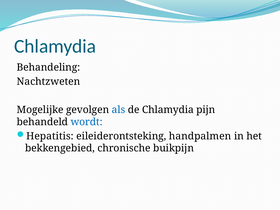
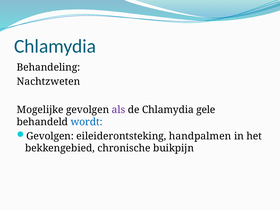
als colour: blue -> purple (118, 110)
pijn: pijn -> gele (206, 110)
Hepatitis: Hepatitis -> Gevolgen (50, 136)
